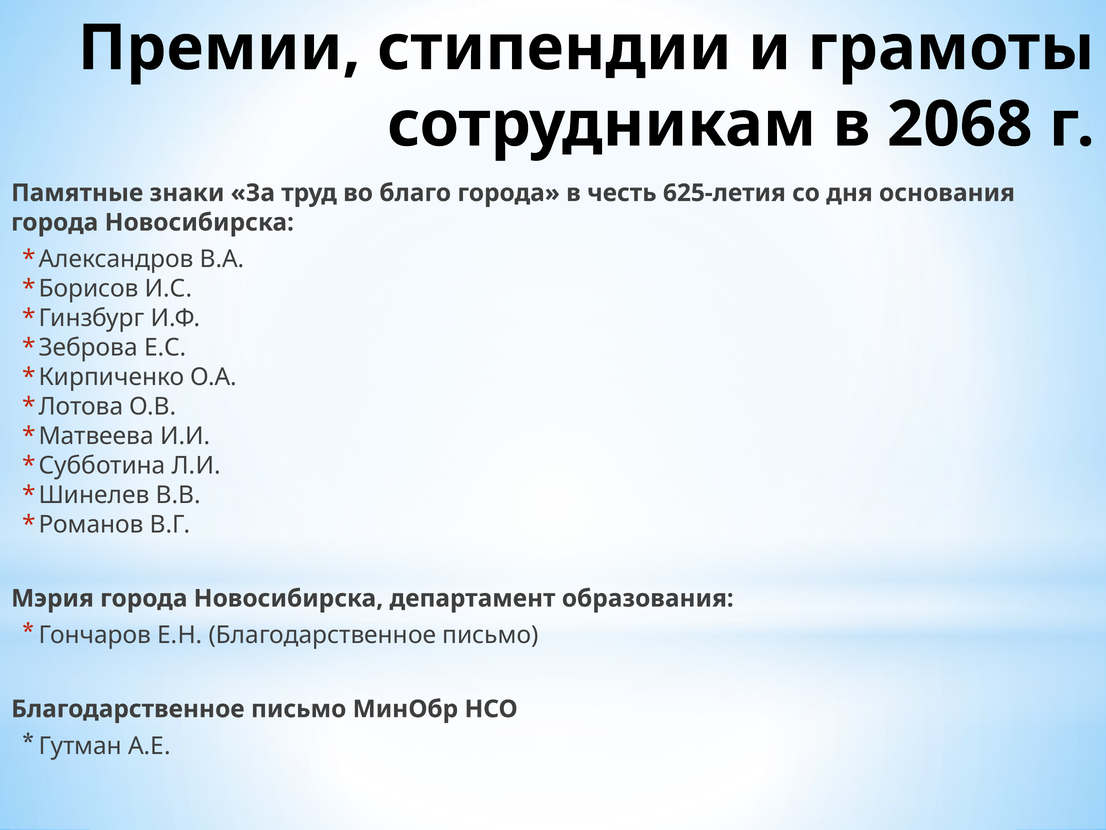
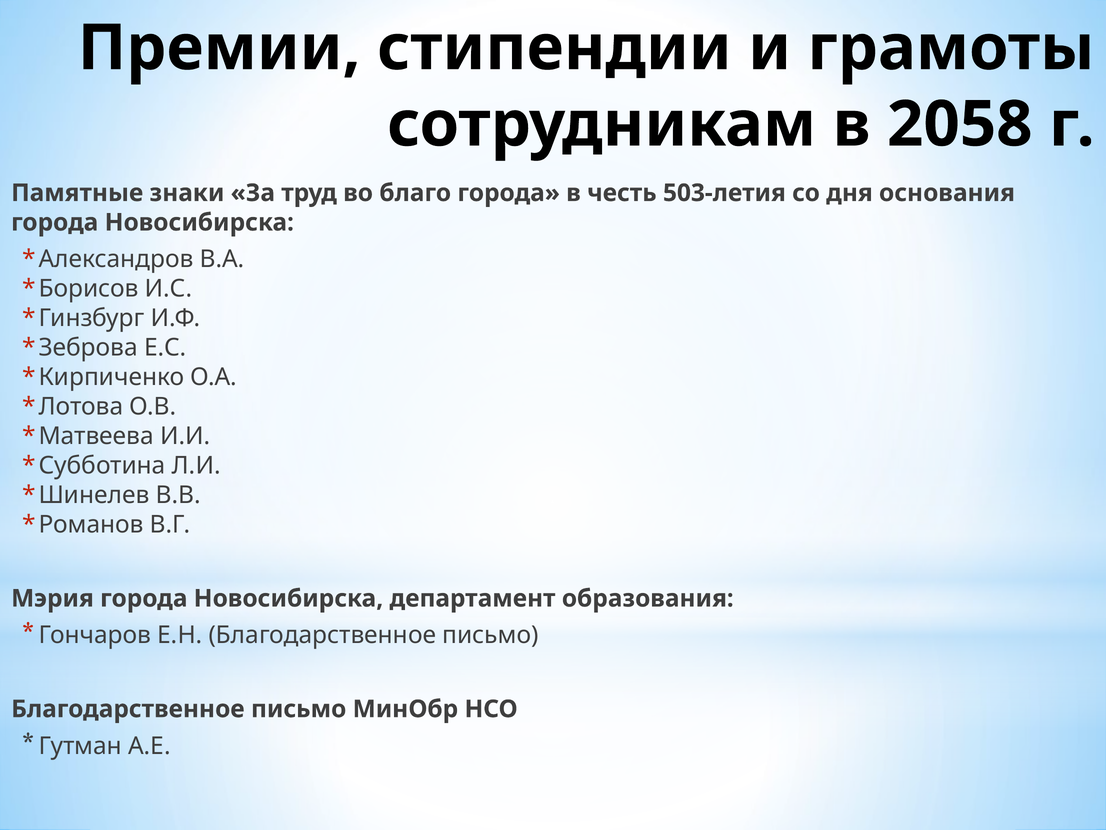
2068: 2068 -> 2058 (960, 124)
625-летия: 625-летия -> 503-летия (724, 193)
